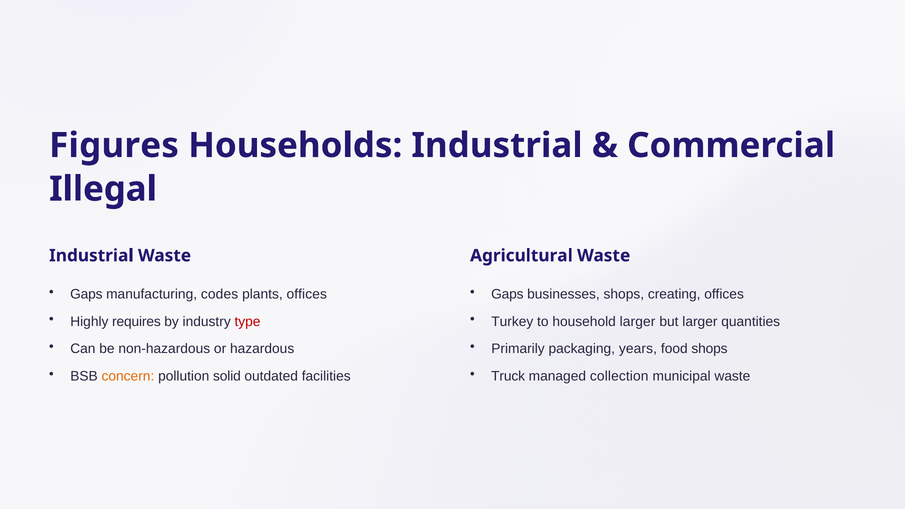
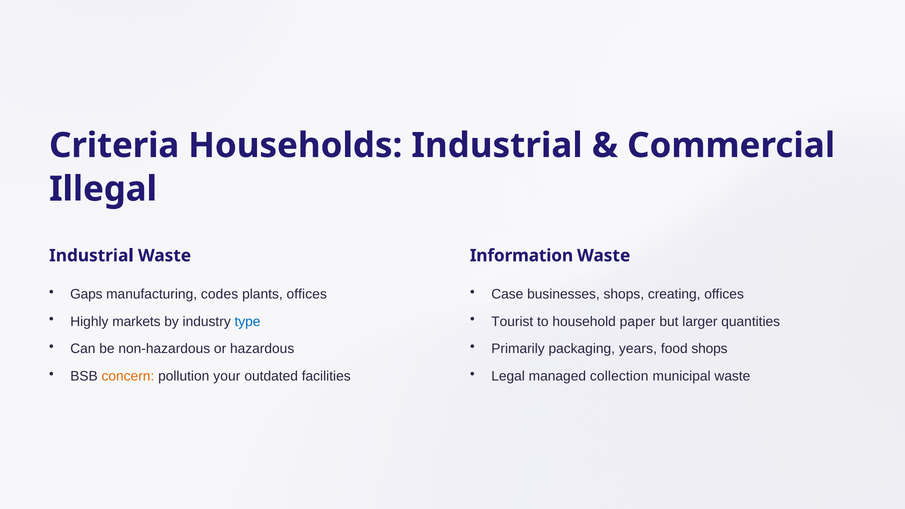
Figures: Figures -> Criteria (114, 146)
Agricultural: Agricultural -> Information (521, 256)
Gaps: Gaps -> Case (507, 294)
requires: requires -> markets (136, 322)
type colour: red -> blue (248, 322)
Turkey: Turkey -> Tourist (512, 322)
household larger: larger -> paper (638, 322)
solid: solid -> your (227, 376)
Truck: Truck -> Legal (508, 376)
